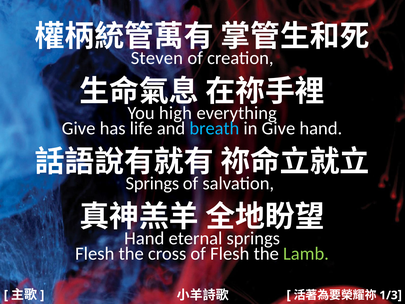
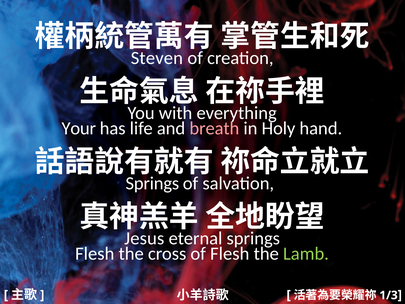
high: high -> with (176, 113)
Give: Give -> Your (79, 128)
breath colour: light blue -> pink (214, 128)
in Give: Give -> Holy (279, 128)
Hand: Hand -> Jesus (144, 238)
